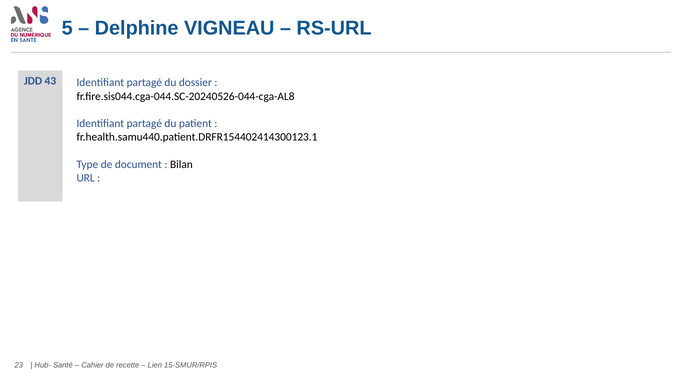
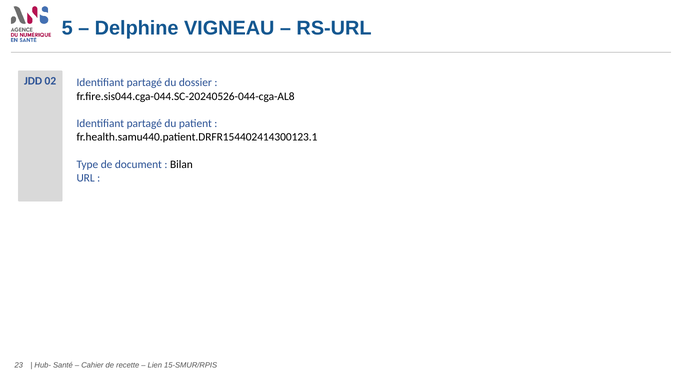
43: 43 -> 02 (50, 81)
